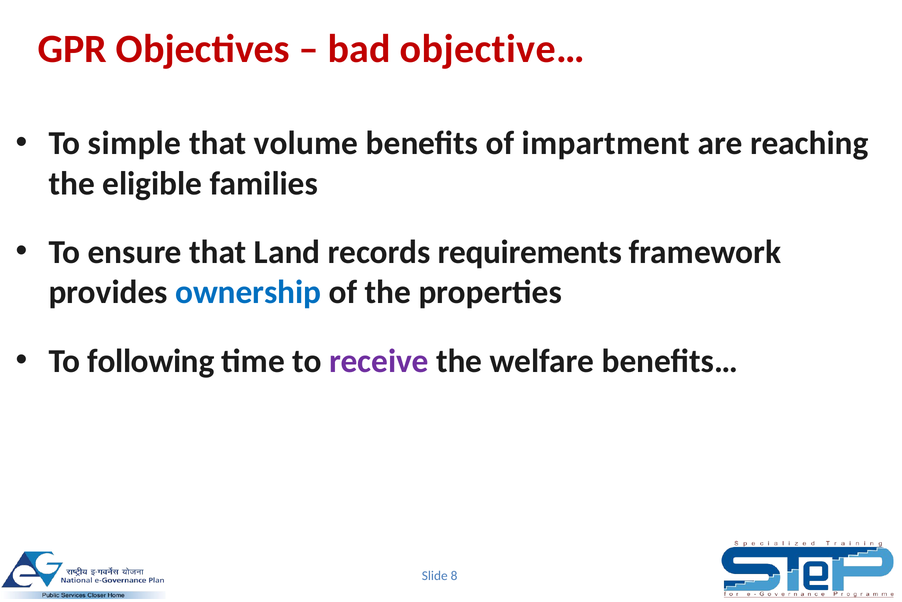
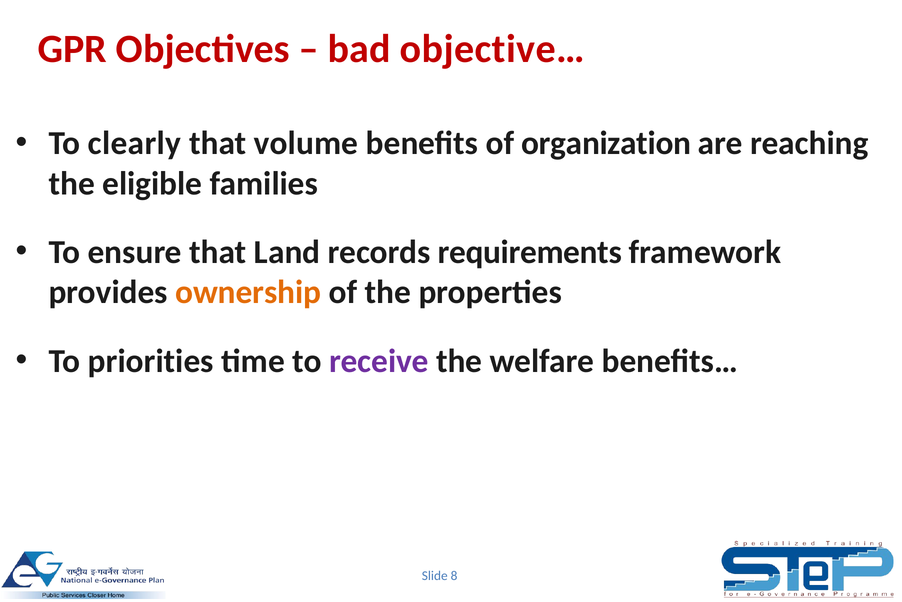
simple: simple -> clearly (135, 143)
impartment: impartment -> organization (606, 143)
ownership colour: blue -> orange (248, 292)
following: following -> priorities (151, 361)
